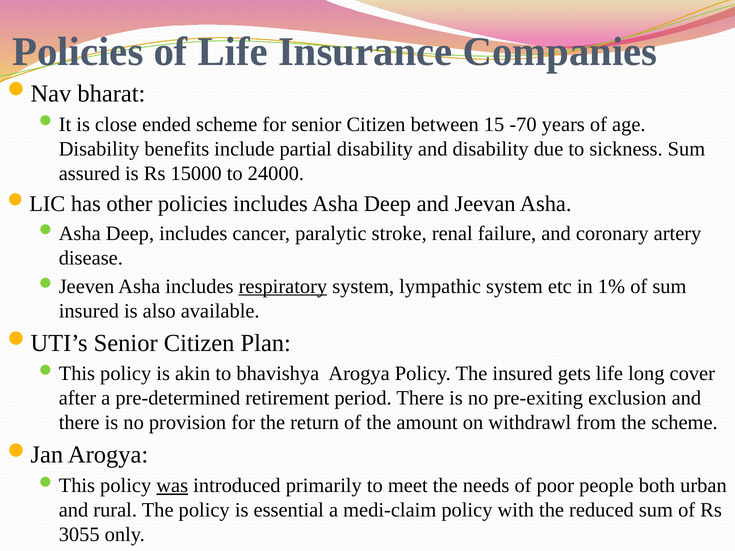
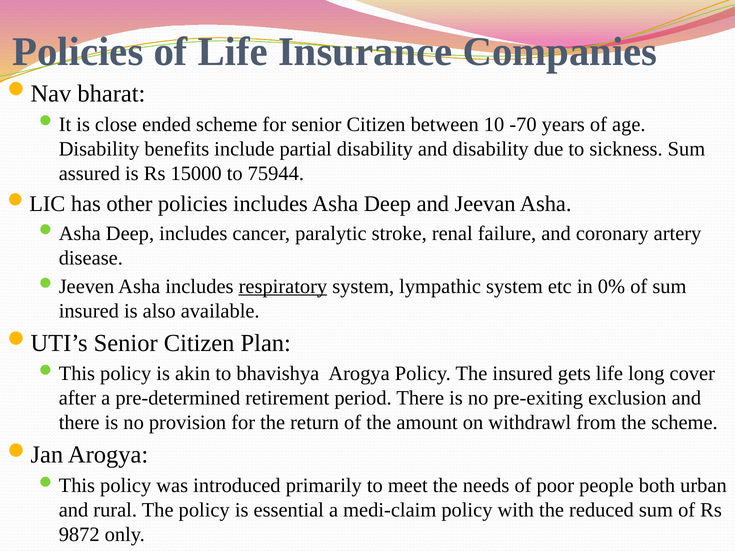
15: 15 -> 10 (494, 124)
24000: 24000 -> 75944 (276, 173)
1%: 1% -> 0% (611, 286)
was underline: present -> none (172, 486)
3055: 3055 -> 9872 (79, 535)
